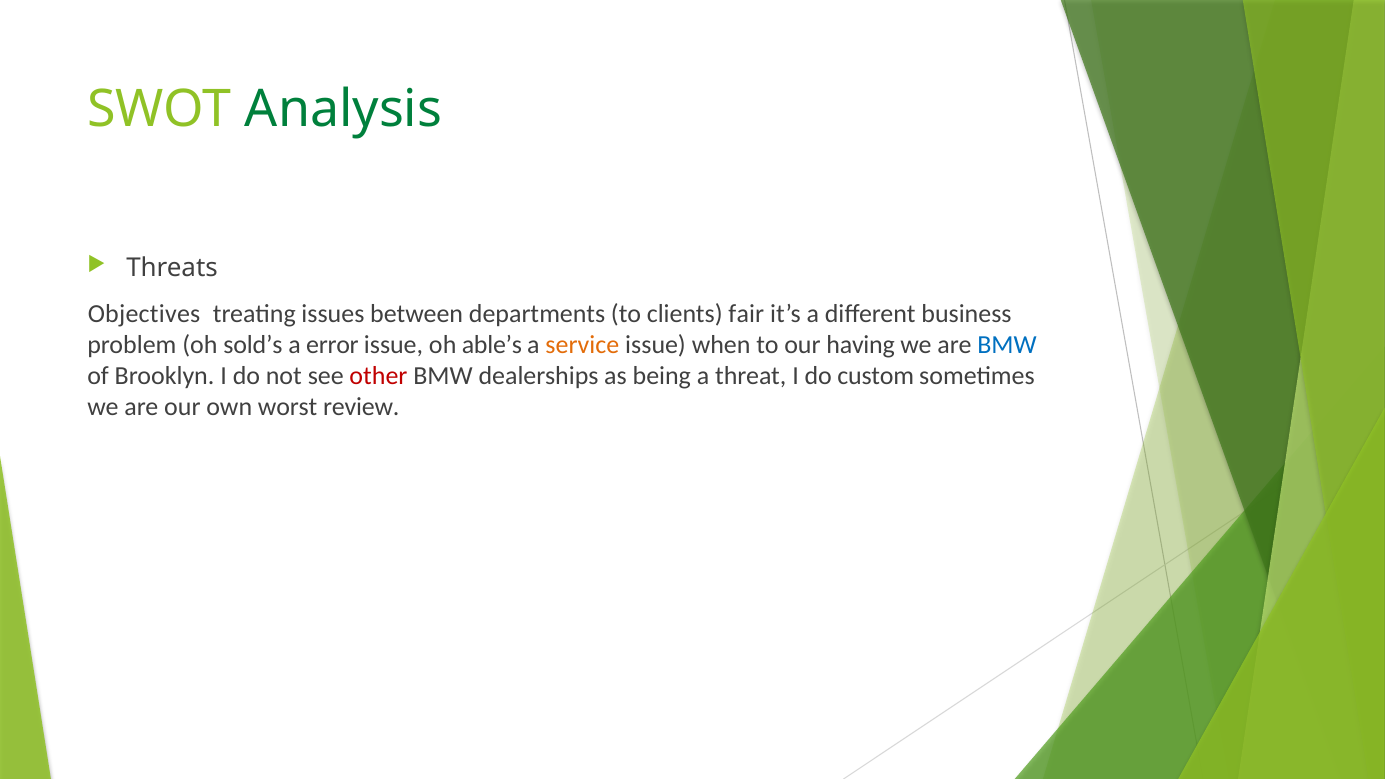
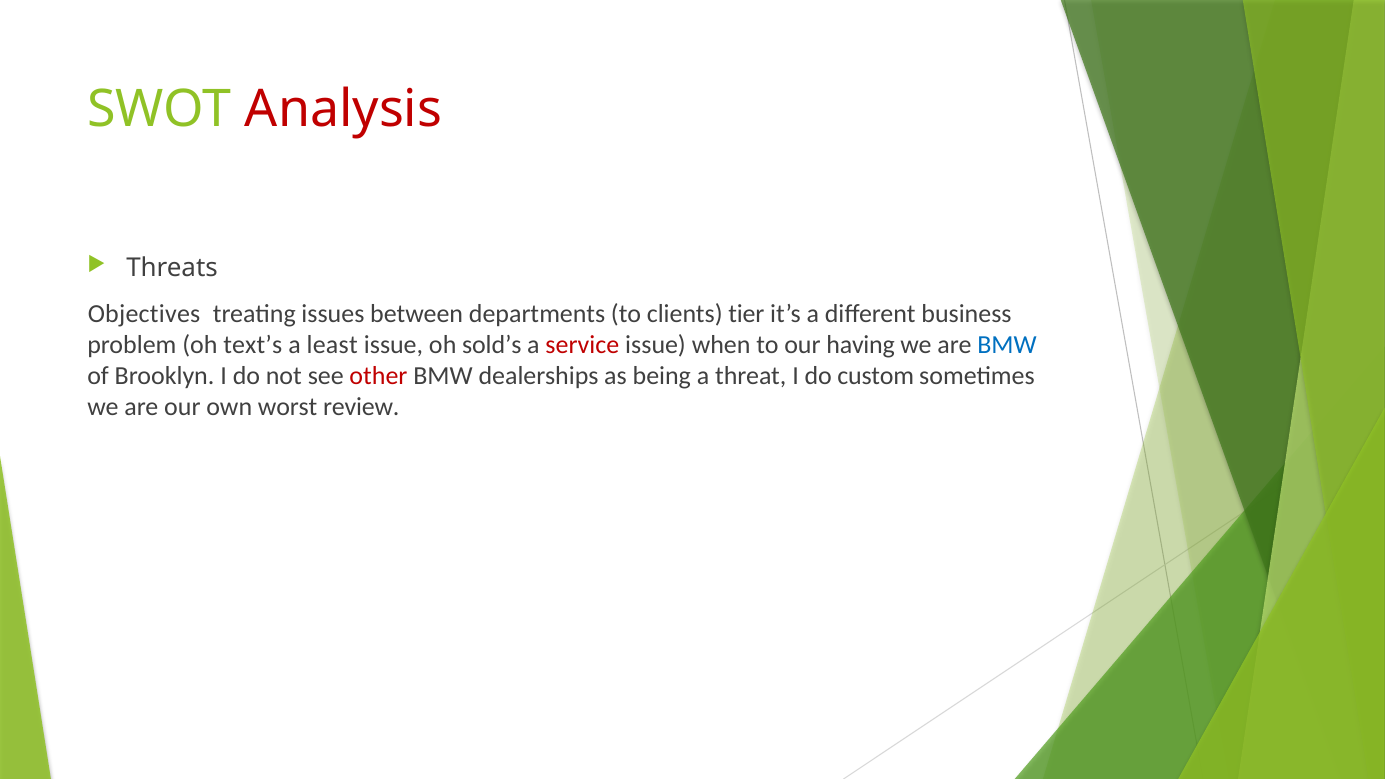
Analysis colour: green -> red (344, 109)
fair: fair -> tier (746, 314)
sold’s: sold’s -> text’s (253, 345)
error: error -> least (332, 345)
able’s: able’s -> sold’s (492, 345)
service colour: orange -> red (582, 345)
